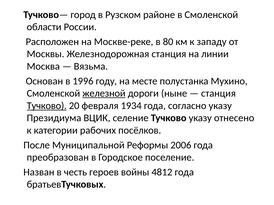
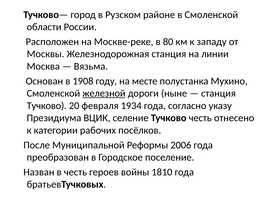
1996: 1996 -> 1908 (83, 81)
Тучково underline: present -> none (47, 106)
Тучково указу: указу -> честь (200, 118)
4812: 4812 -> 1810 (162, 173)
